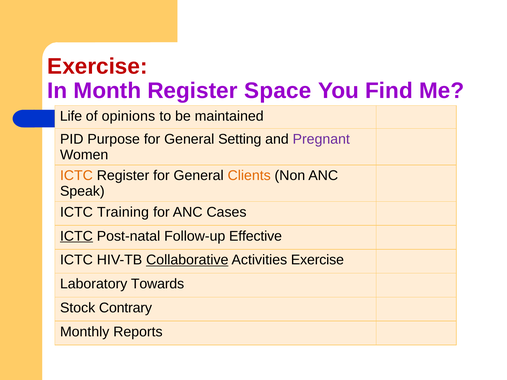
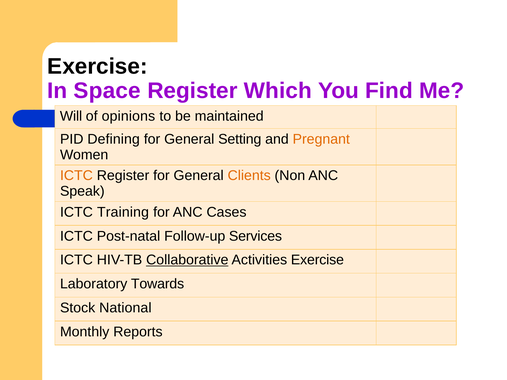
Exercise colour: red -> black (97, 66)
Month: Month -> Space (107, 91)
Space: Space -> Which (278, 91)
Life: Life -> Will (71, 116)
Purpose: Purpose -> Defining (114, 139)
Pregnant colour: purple -> orange (321, 139)
ICTC underline: present -> none (76, 236)
Effective: Effective -> Services (255, 236)
Contrary: Contrary -> National (125, 308)
